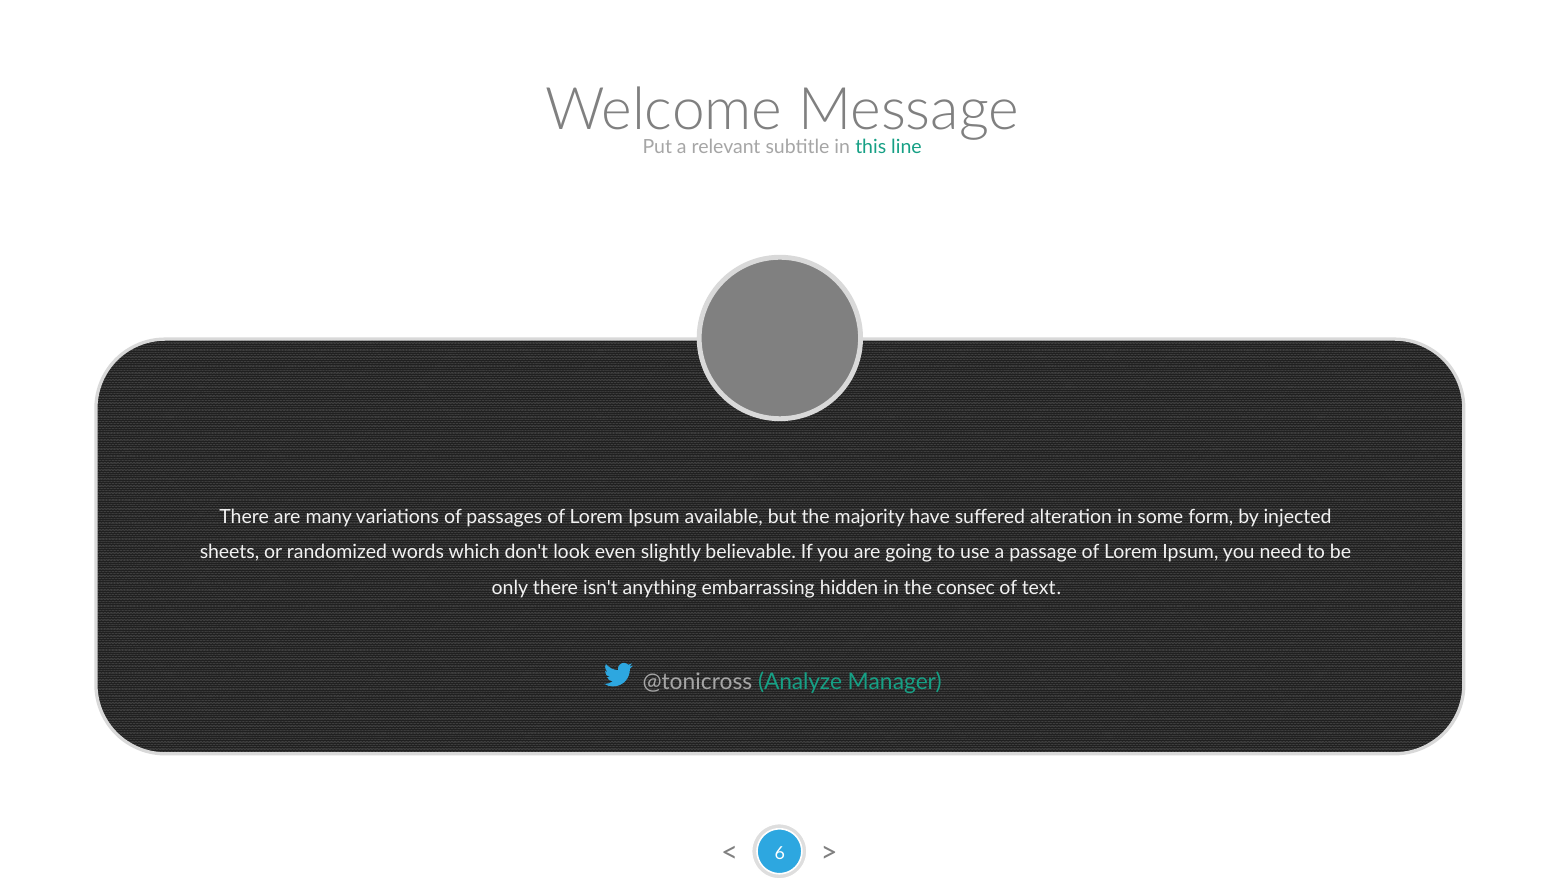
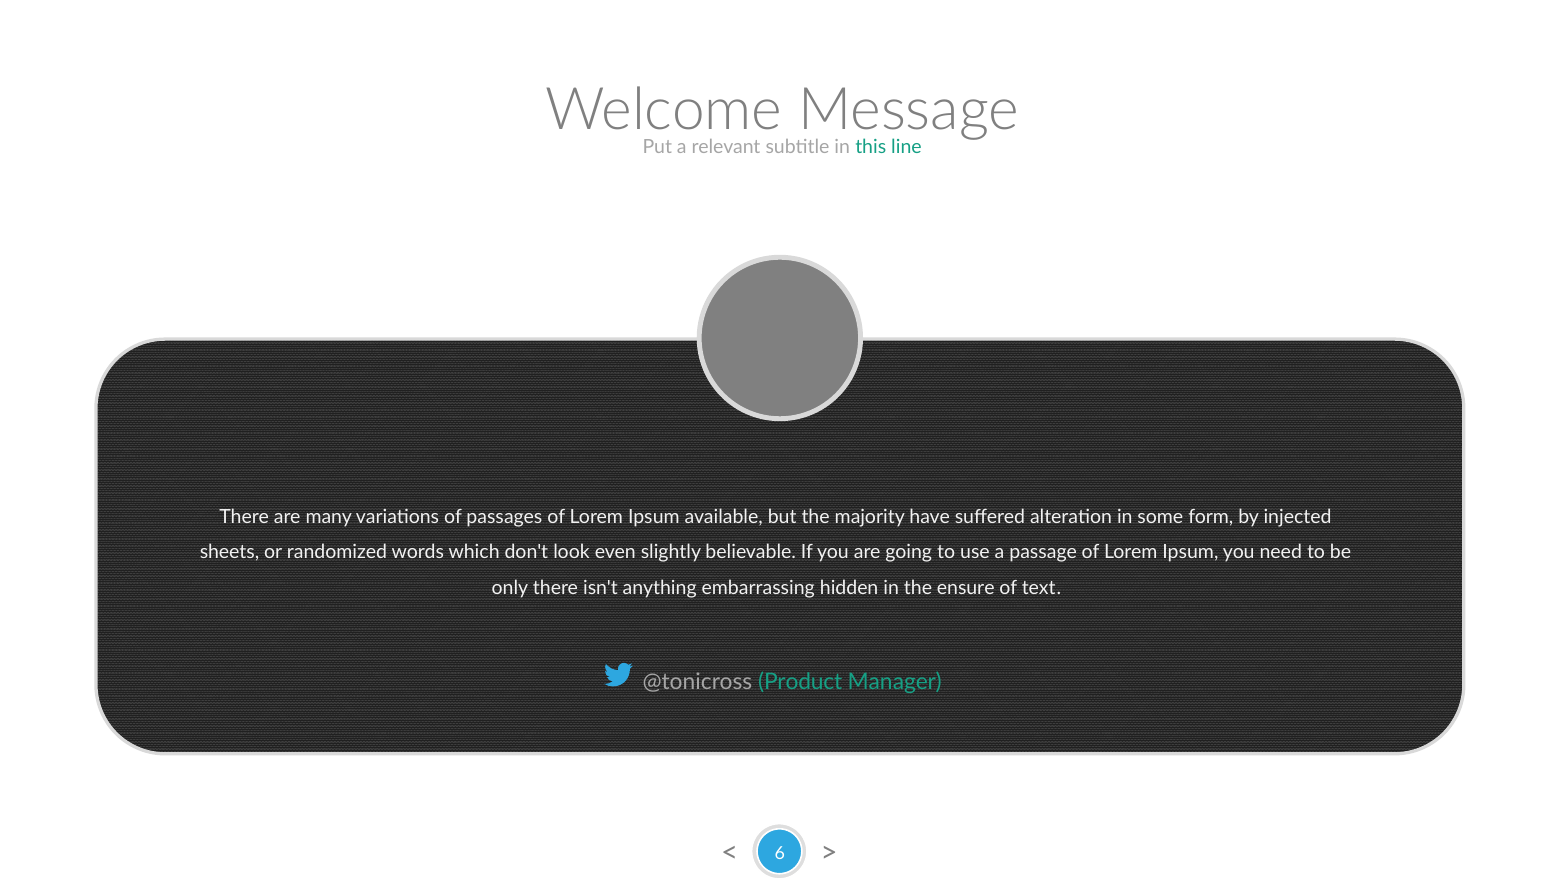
consec: consec -> ensure (966, 587)
Analyze: Analyze -> Product (800, 682)
